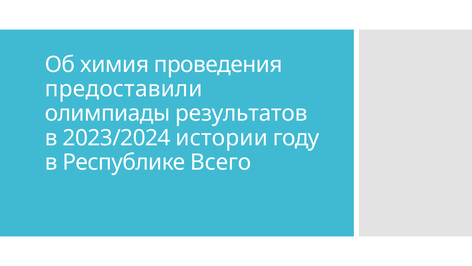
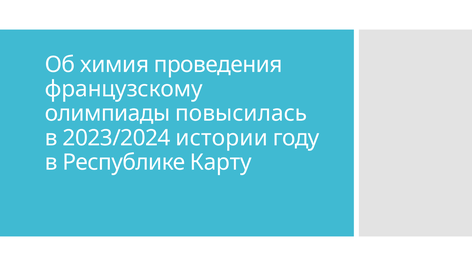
предоставили: предоставили -> французскому (124, 89)
результатов: результатов -> повысилась (241, 113)
Всего: Всего -> Карту (221, 162)
